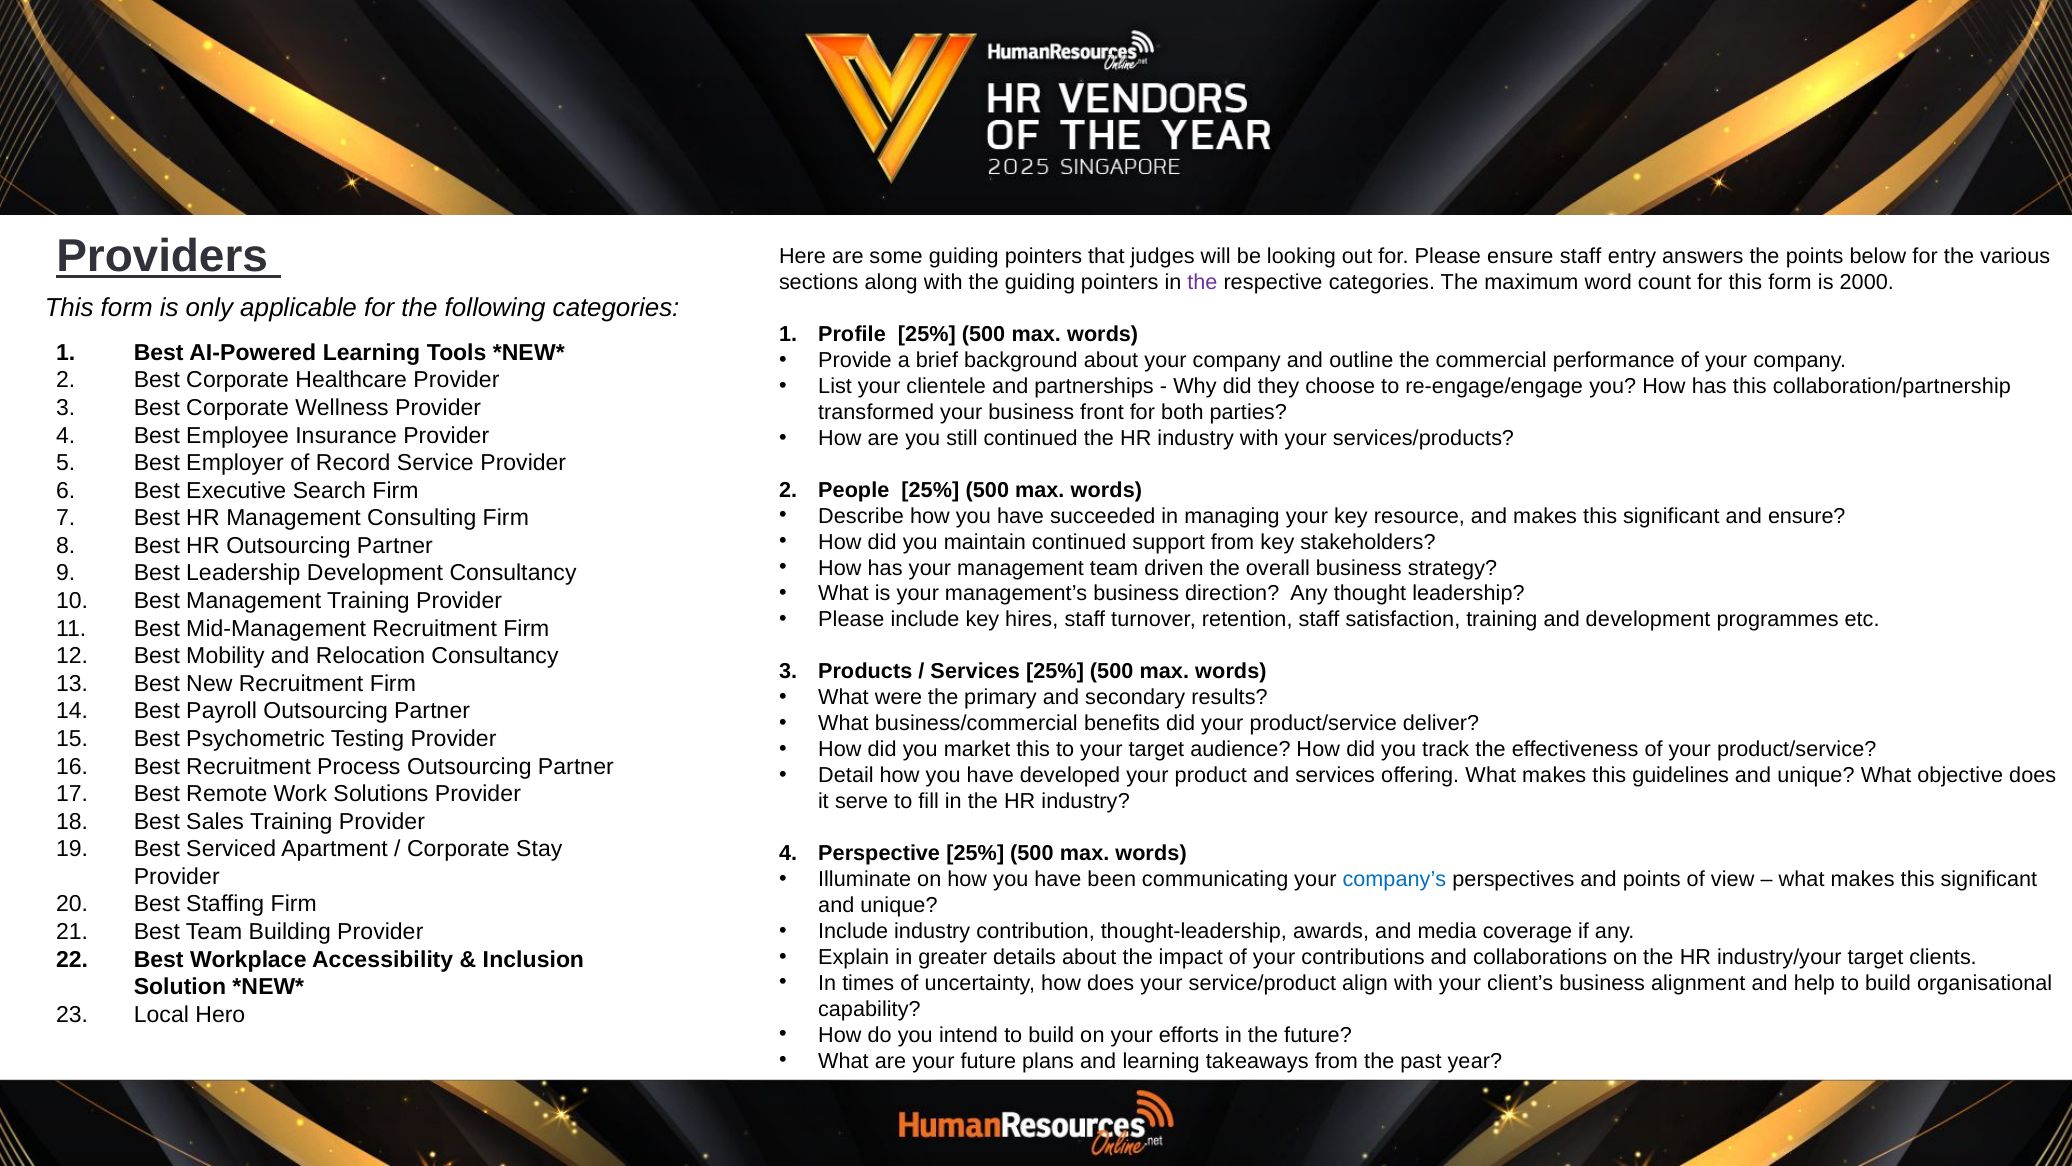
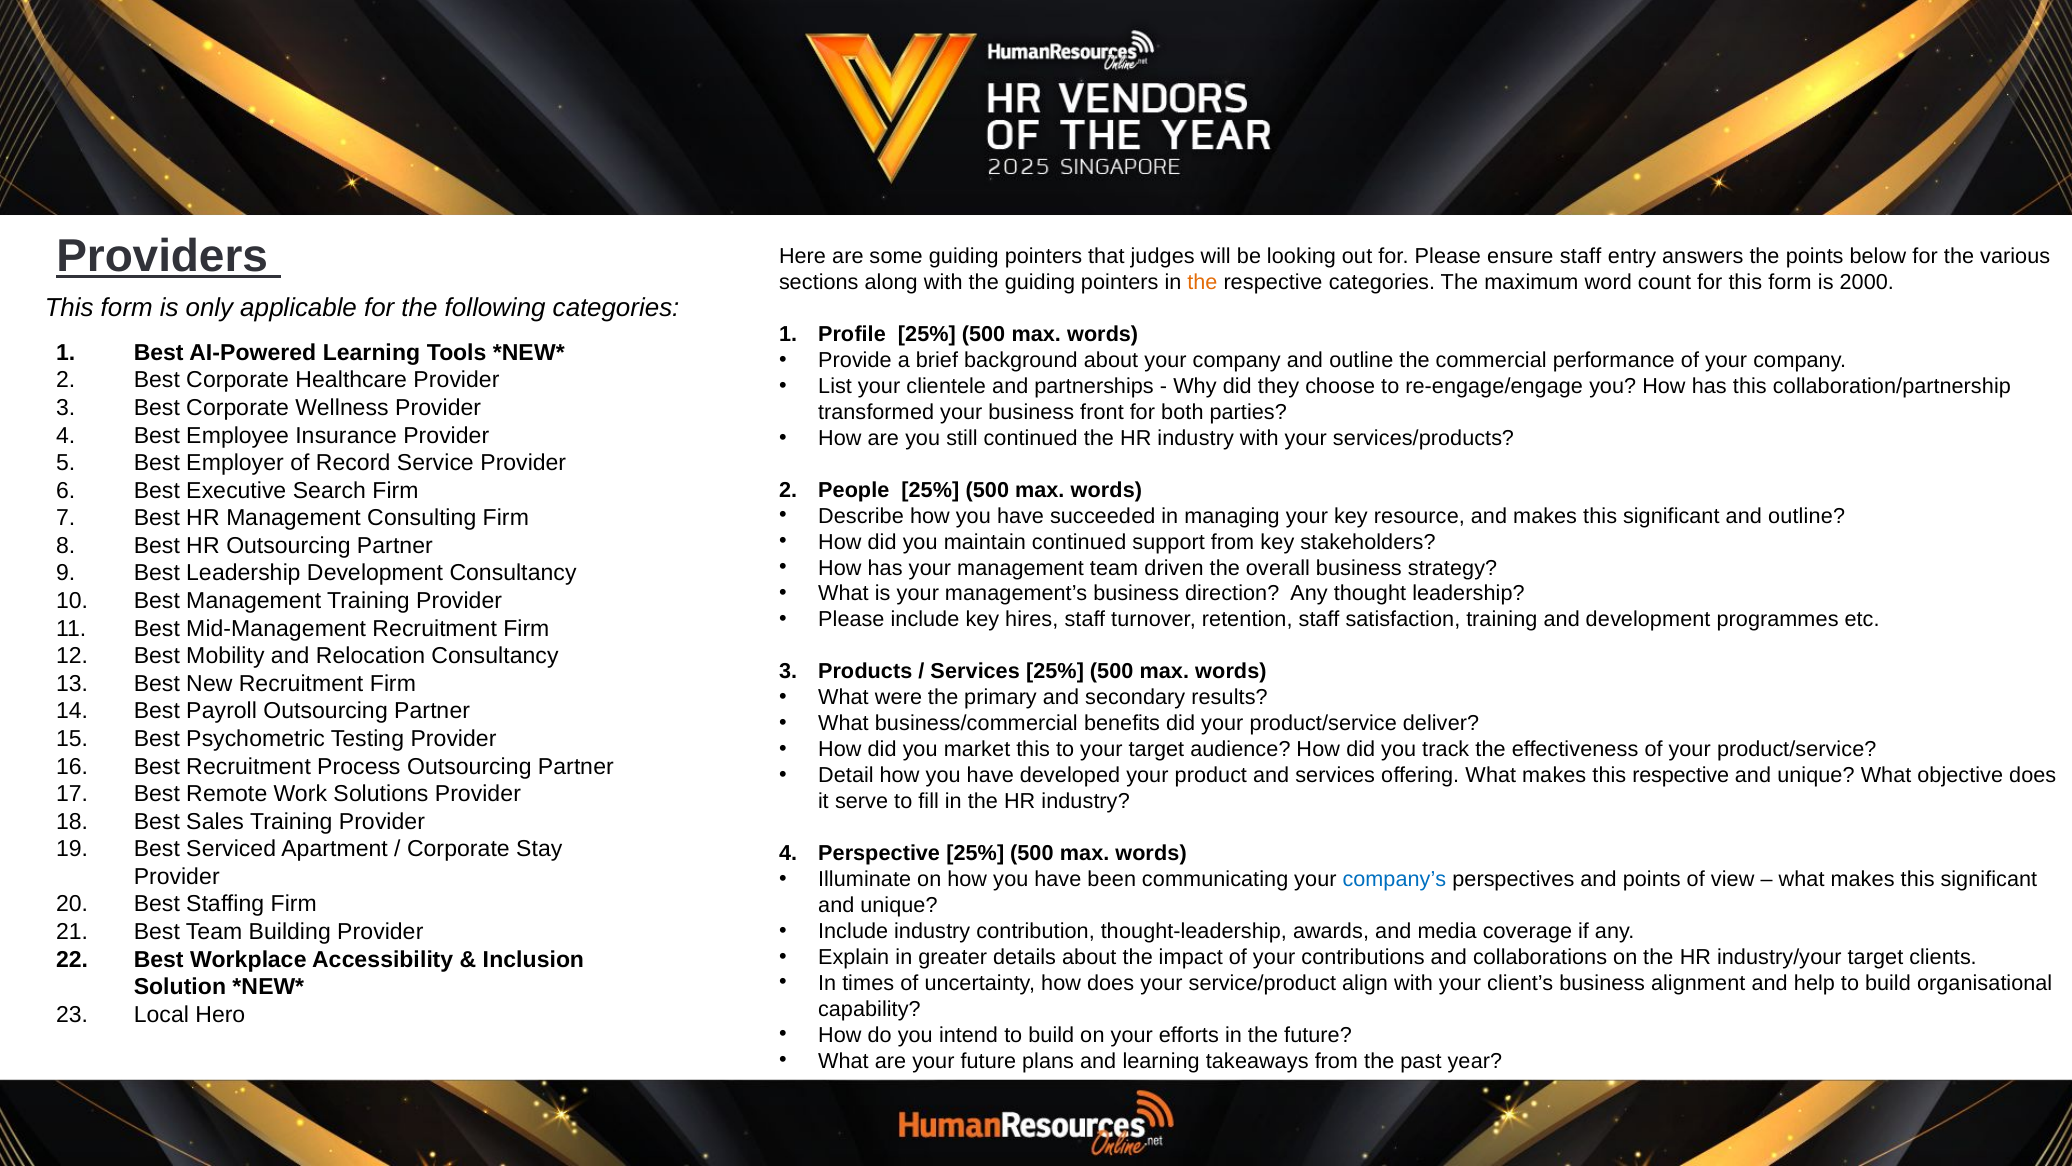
the colour: purple -> orange (1202, 282)
significant and ensure: ensure -> outline (1807, 516)
this guidelines: guidelines -> respective (1681, 775)
